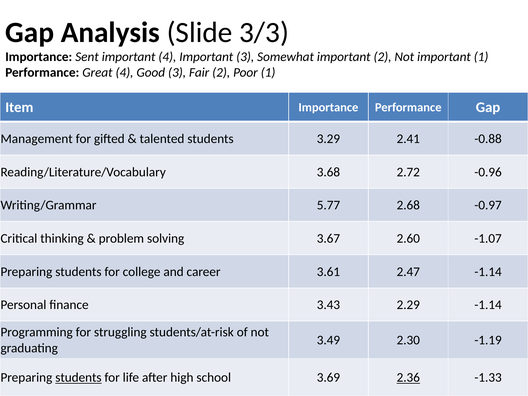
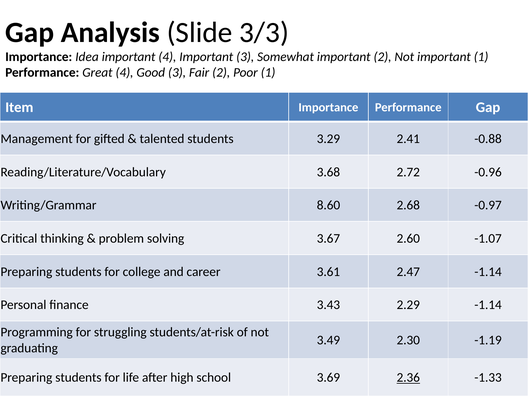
Sent: Sent -> Idea (87, 57)
5.77: 5.77 -> 8.60 (328, 205)
students underline: present -> none (78, 378)
